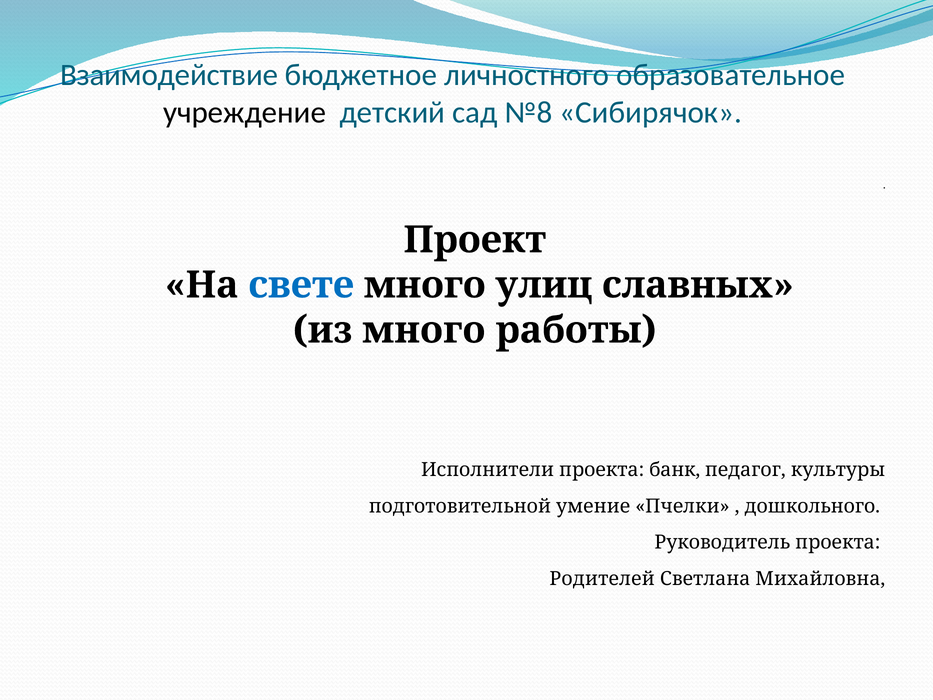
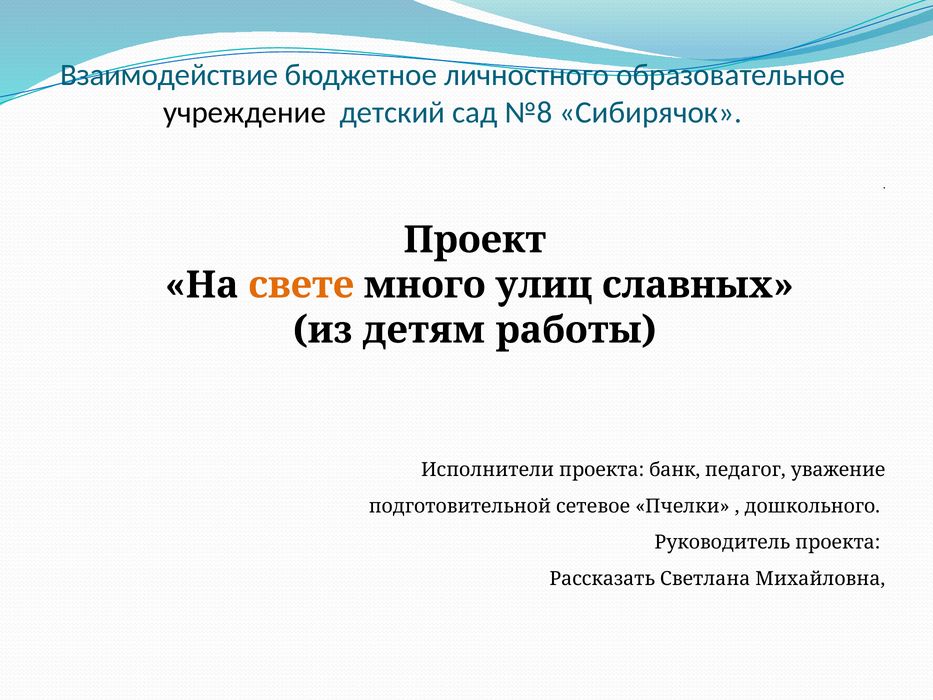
свете colour: blue -> orange (301, 285)
из много: много -> детям (424, 330)
культуры: культуры -> уважение (838, 470)
умение: умение -> сетевое (593, 506)
Родителей: Родителей -> Рассказать (602, 579)
